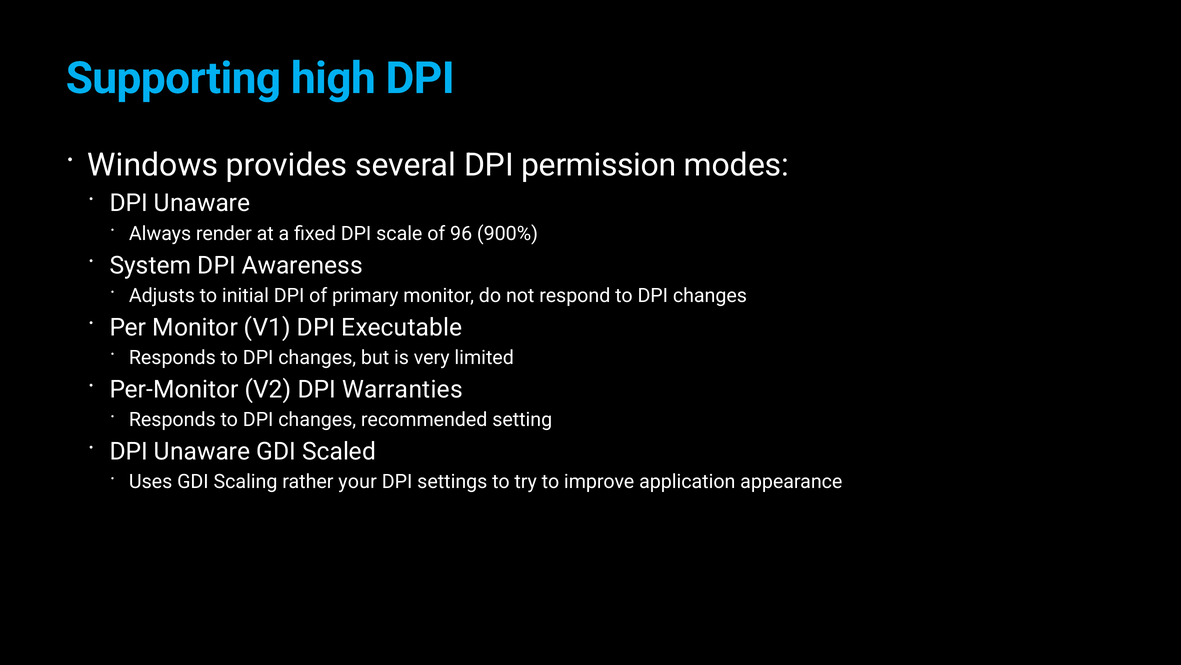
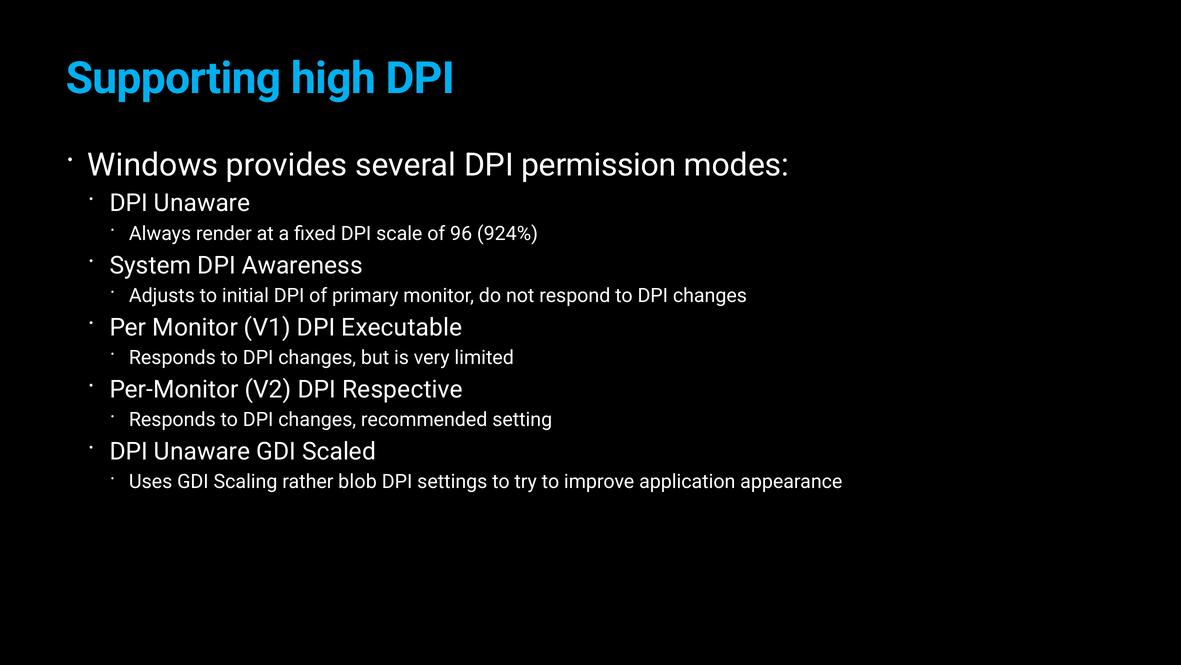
900%: 900% -> 924% (507, 233)
Warranties: Warranties -> Respective (403, 389)
your: your -> blob (358, 481)
